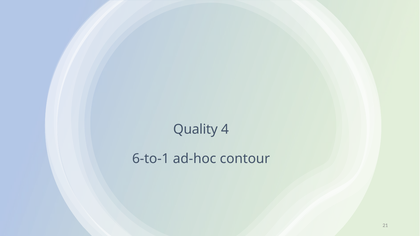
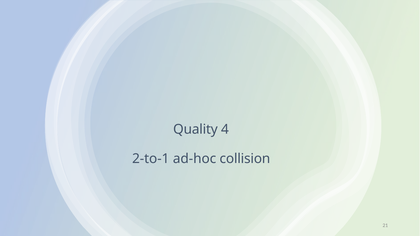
6-to-1: 6-to-1 -> 2-to-1 (151, 159)
contour: contour -> collision (245, 159)
